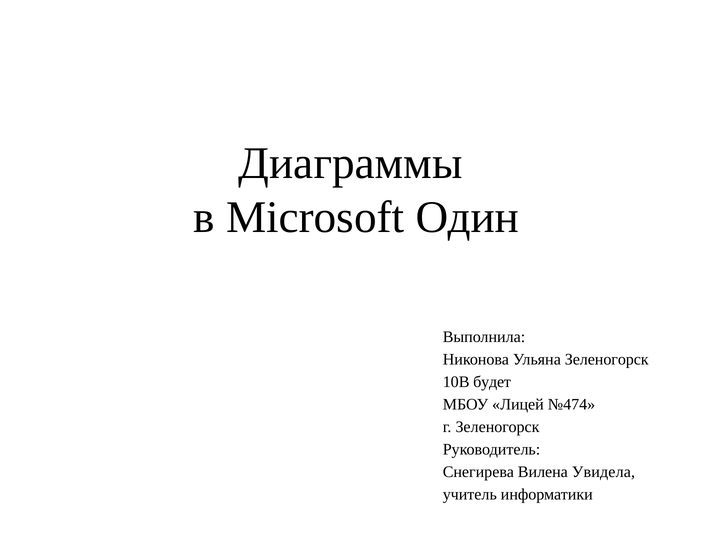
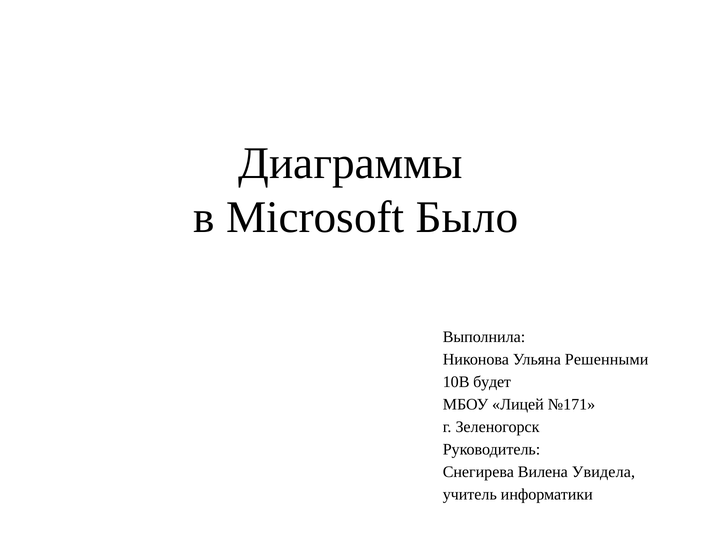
Один: Один -> Было (467, 217)
Ульяна Зеленогорск: Зеленогорск -> Решенными (607, 359)
№474: №474 -> №171 (572, 404)
